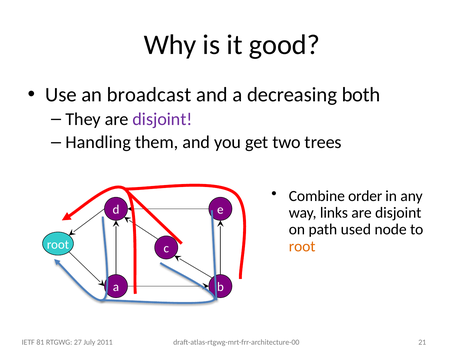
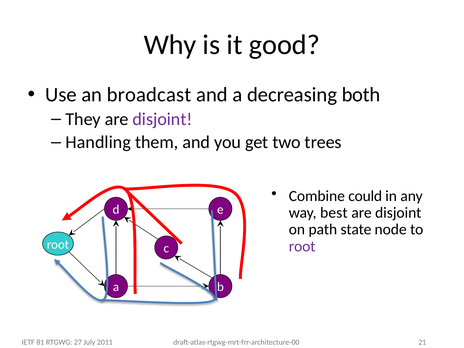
order: order -> could (365, 196)
links: links -> best (334, 213)
used: used -> state (356, 230)
root colour: orange -> purple (302, 246)
